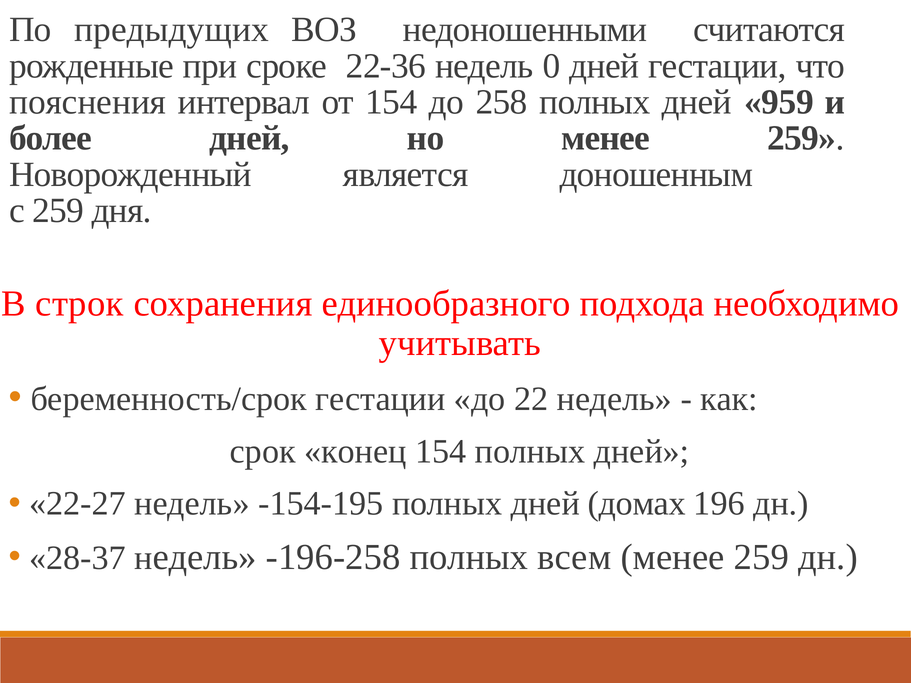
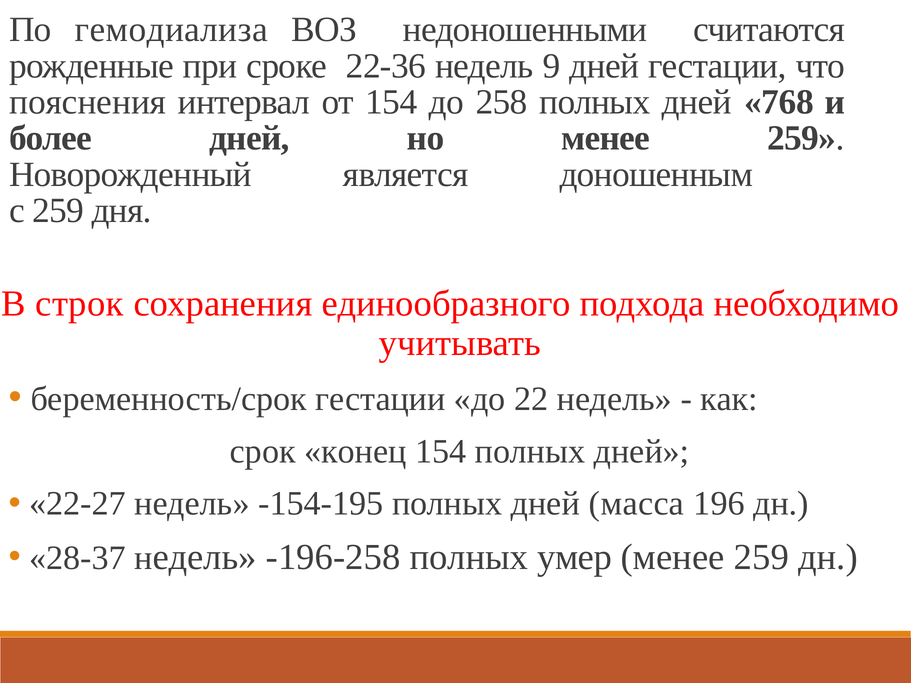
предыдущих: предыдущих -> гемодиализа (171, 30)
0: 0 -> 9 (552, 66)
959: 959 -> 768 (779, 102)
домах: домах -> масса (637, 504)
всем: всем -> умер (575, 557)
